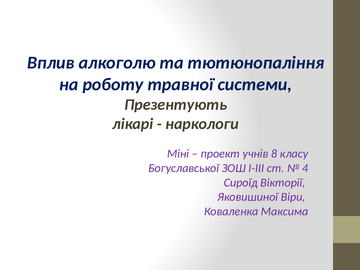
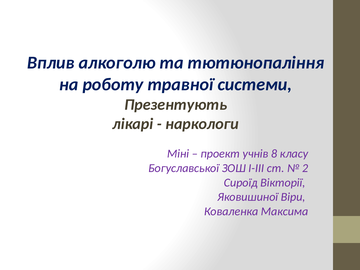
4: 4 -> 2 (305, 168)
